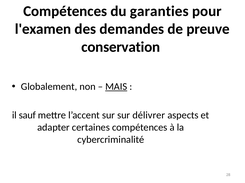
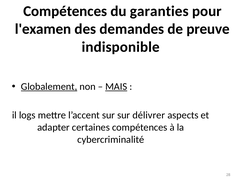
conservation: conservation -> indisponible (121, 47)
Globalement underline: none -> present (49, 87)
sauf: sauf -> logs (27, 116)
